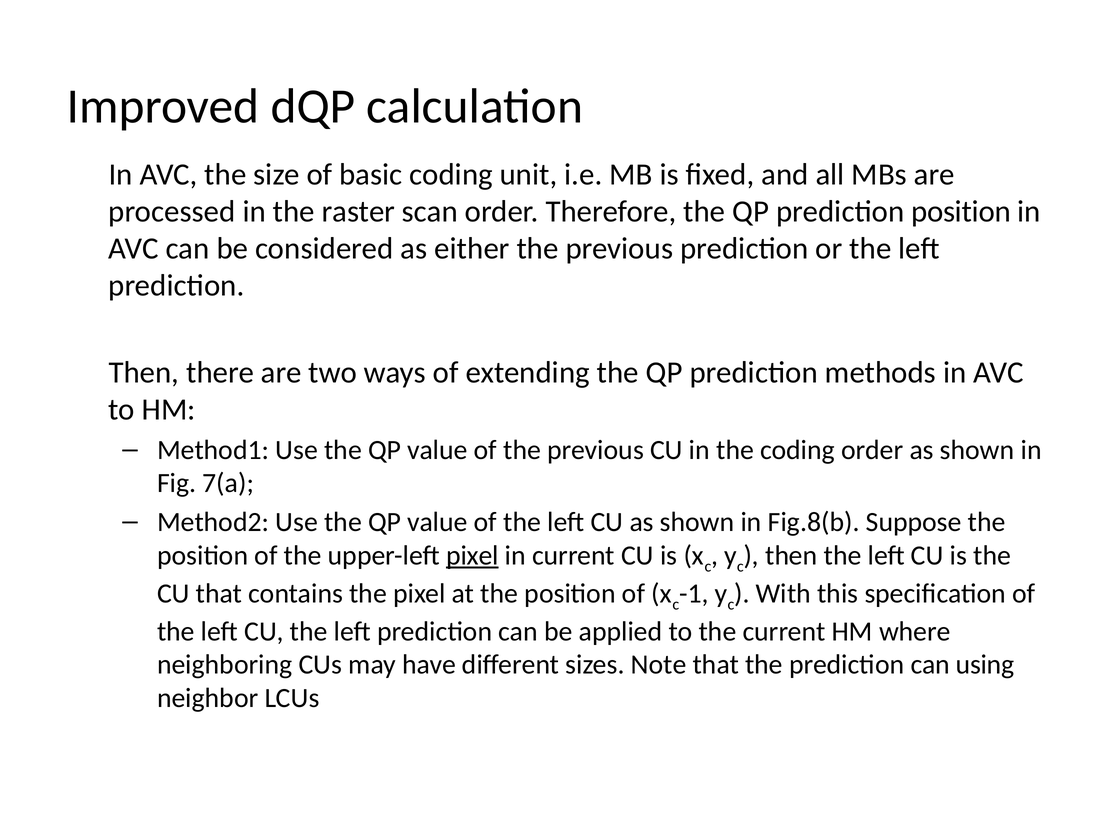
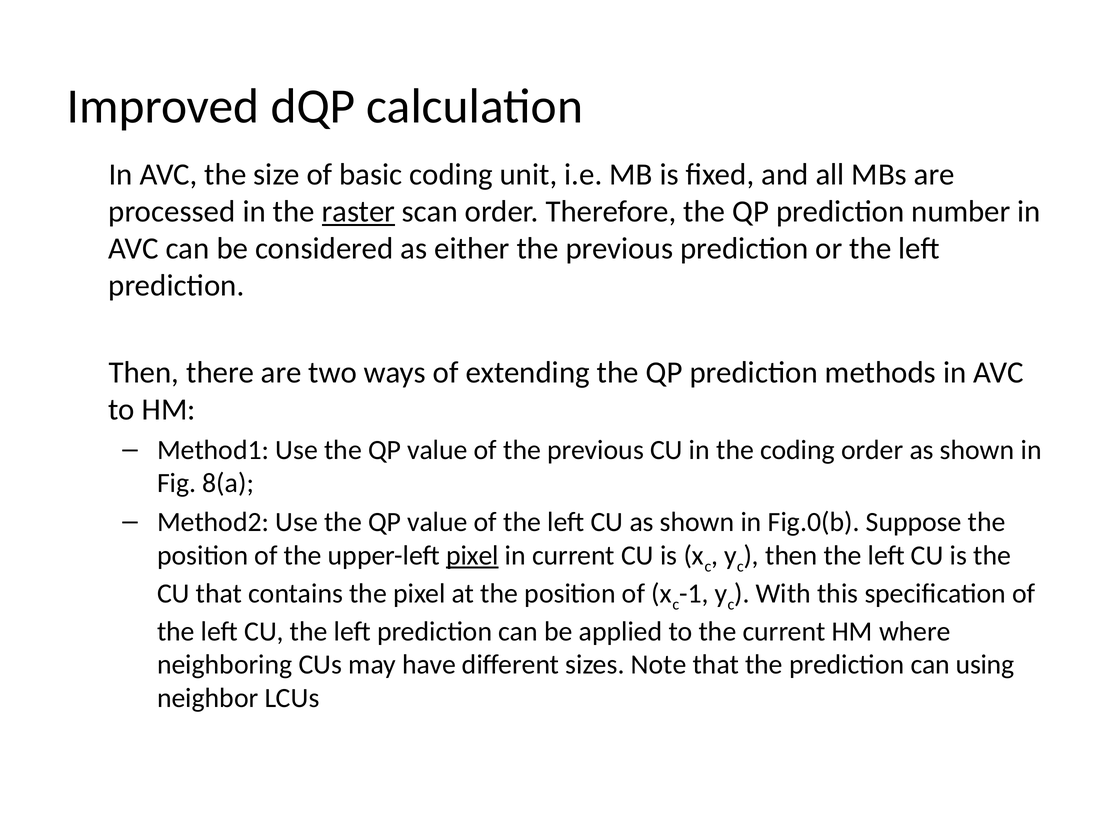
raster underline: none -> present (358, 212)
prediction position: position -> number (961, 212)
7(a: 7(a -> 8(a (228, 483)
Fig.8(b: Fig.8(b -> Fig.0(b (814, 522)
